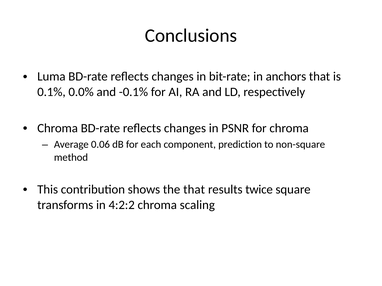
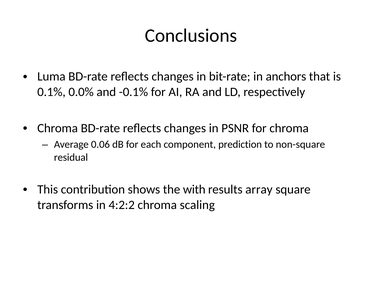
method: method -> residual (71, 158)
the that: that -> with (194, 190)
twice: twice -> array (259, 190)
